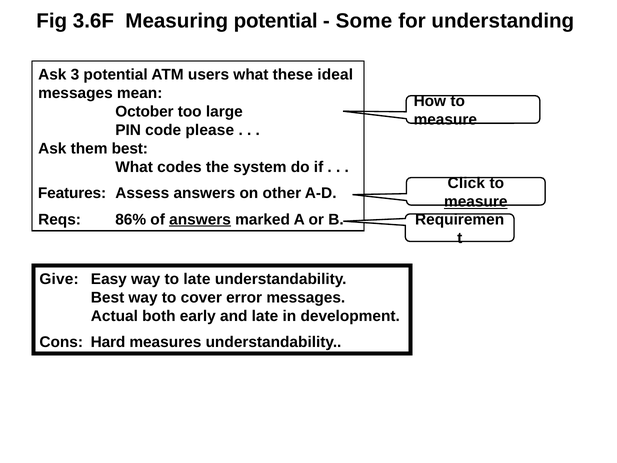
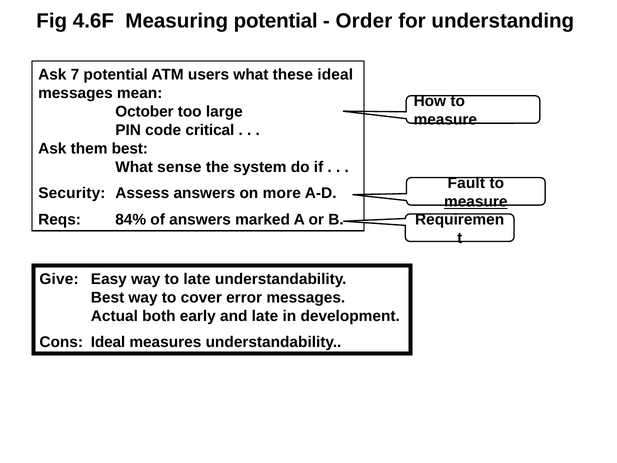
3.6F: 3.6F -> 4.6F (93, 21)
Some: Some -> Order (364, 21)
3: 3 -> 7 (75, 74)
please: please -> critical (210, 130)
codes: codes -> sense (179, 167)
Click: Click -> Fault (466, 183)
Features: Features -> Security (72, 193)
other: other -> more (282, 193)
86%: 86% -> 84% (131, 219)
answers underline: present -> none (200, 219)
Cons Hard: Hard -> Ideal (108, 342)
